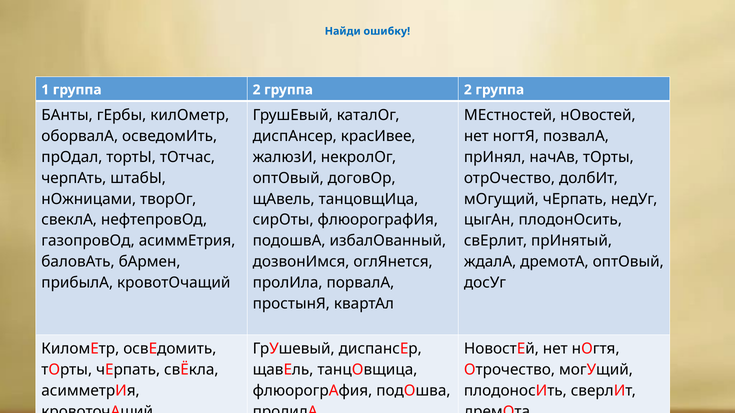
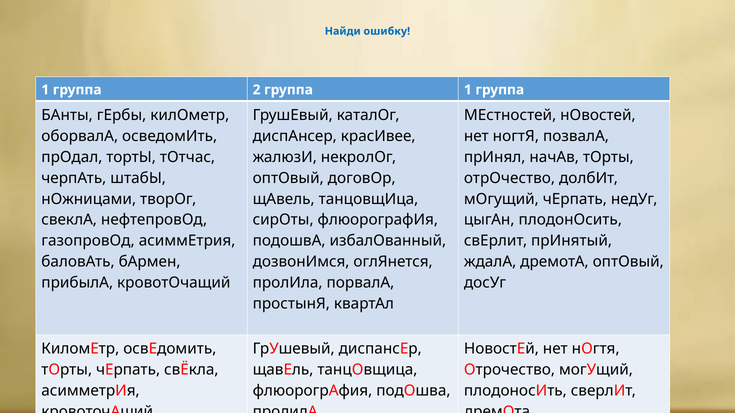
2 группа 2: 2 -> 1 (468, 90)
